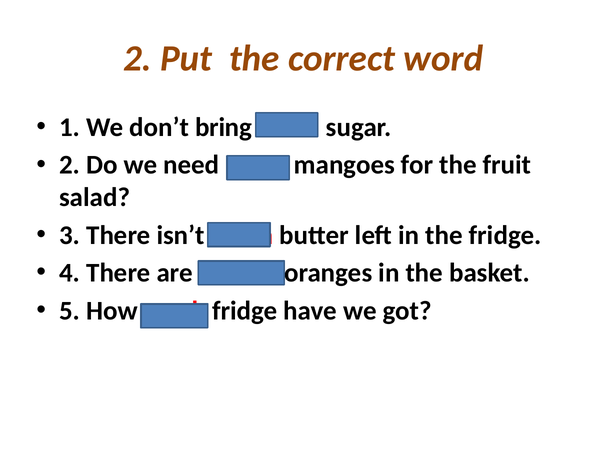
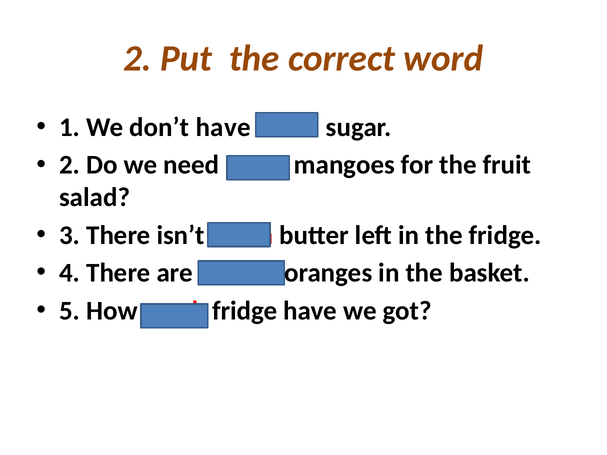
don’t bring: bring -> have (223, 127)
